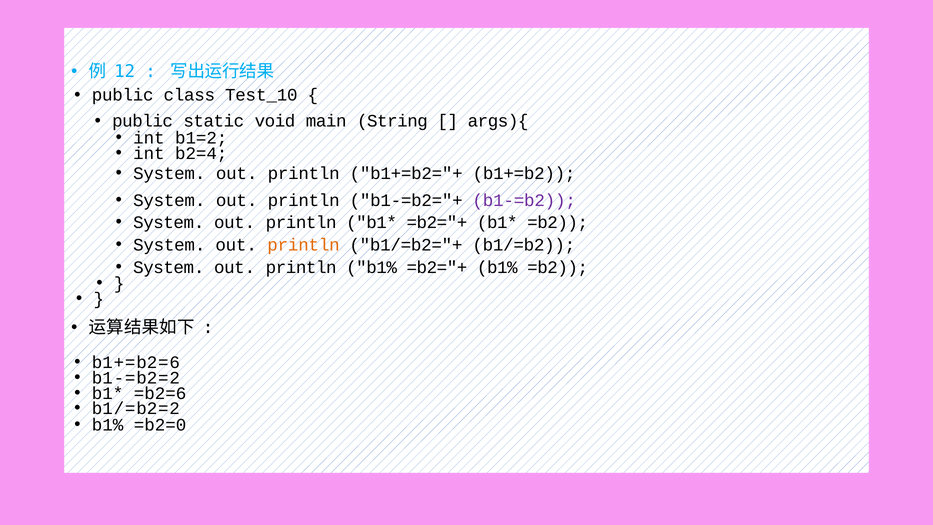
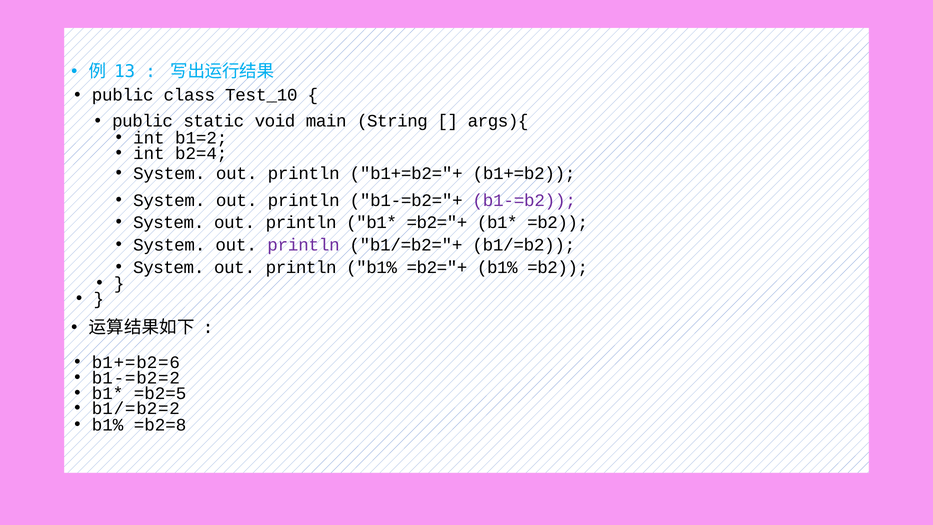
12: 12 -> 13 (125, 72)
println colour: orange -> purple (304, 245)
=b2=6: =b2=6 -> =b2=5 (160, 393)
=b2=0: =b2=0 -> =b2=8 (160, 425)
